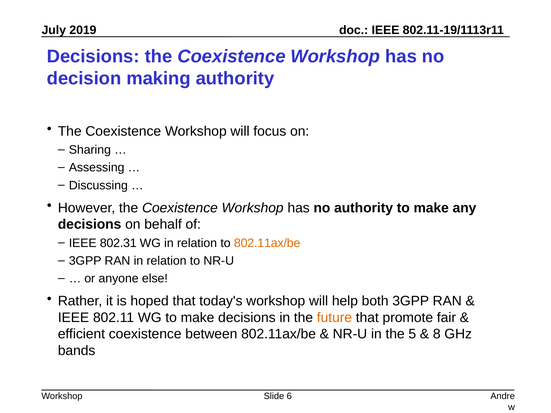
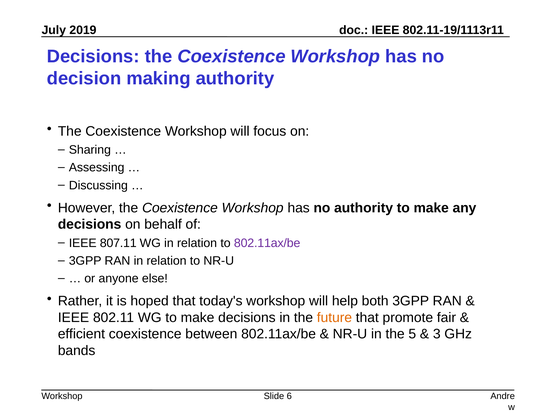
802.31: 802.31 -> 807.11 (118, 243)
802.11ax/be colour: orange -> purple (267, 243)
8: 8 -> 3 (437, 334)
